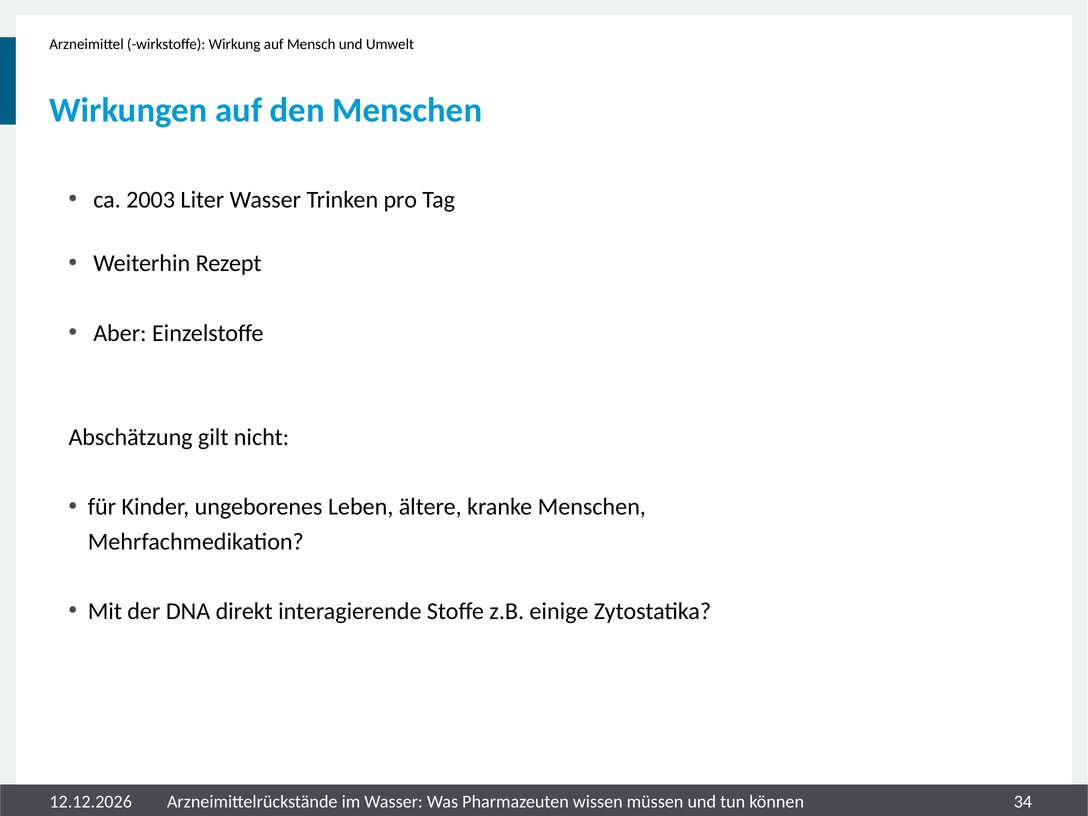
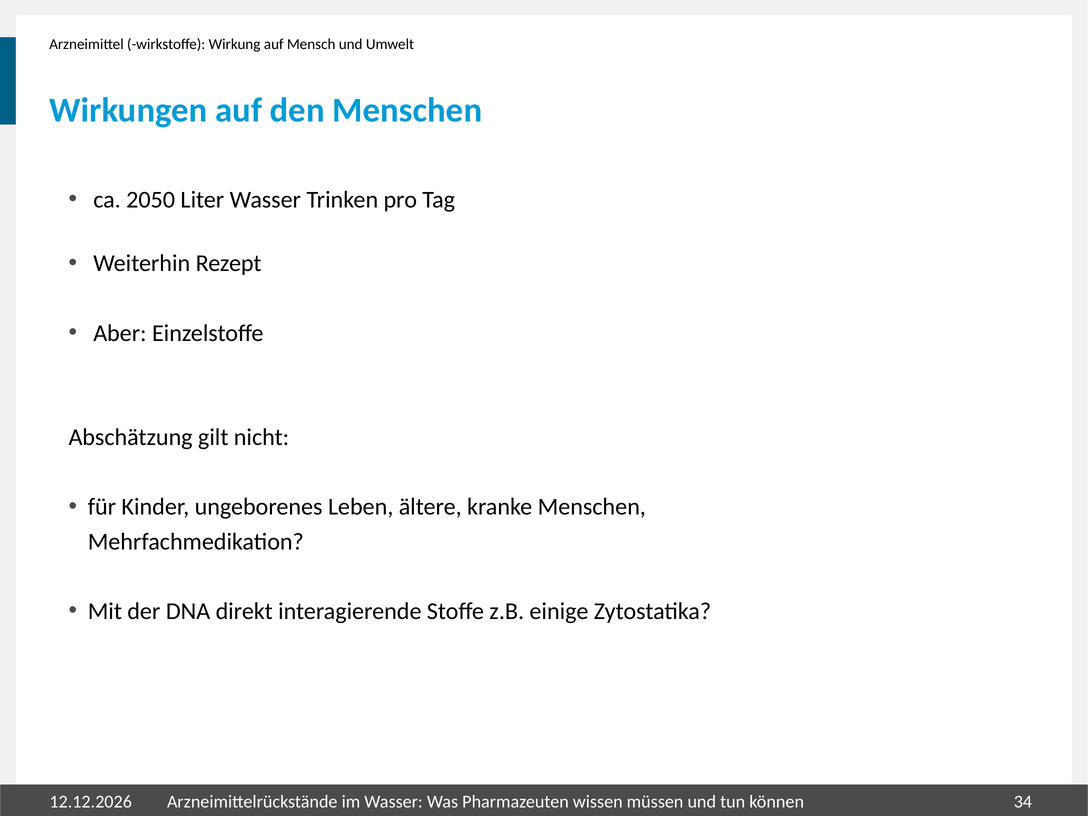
2003: 2003 -> 2050 (151, 200)
